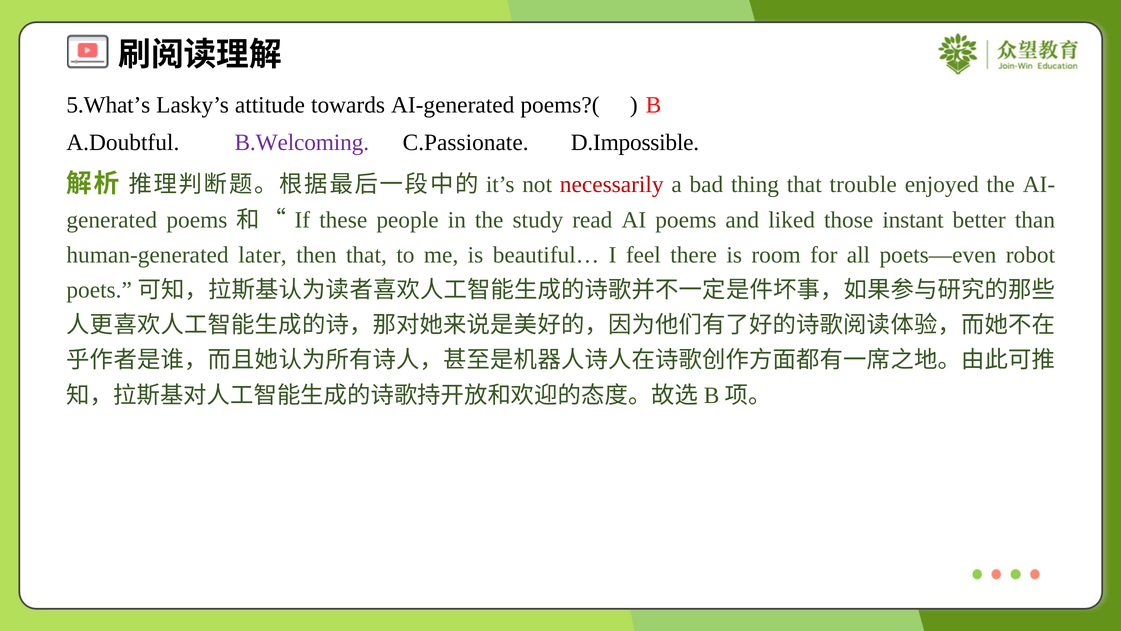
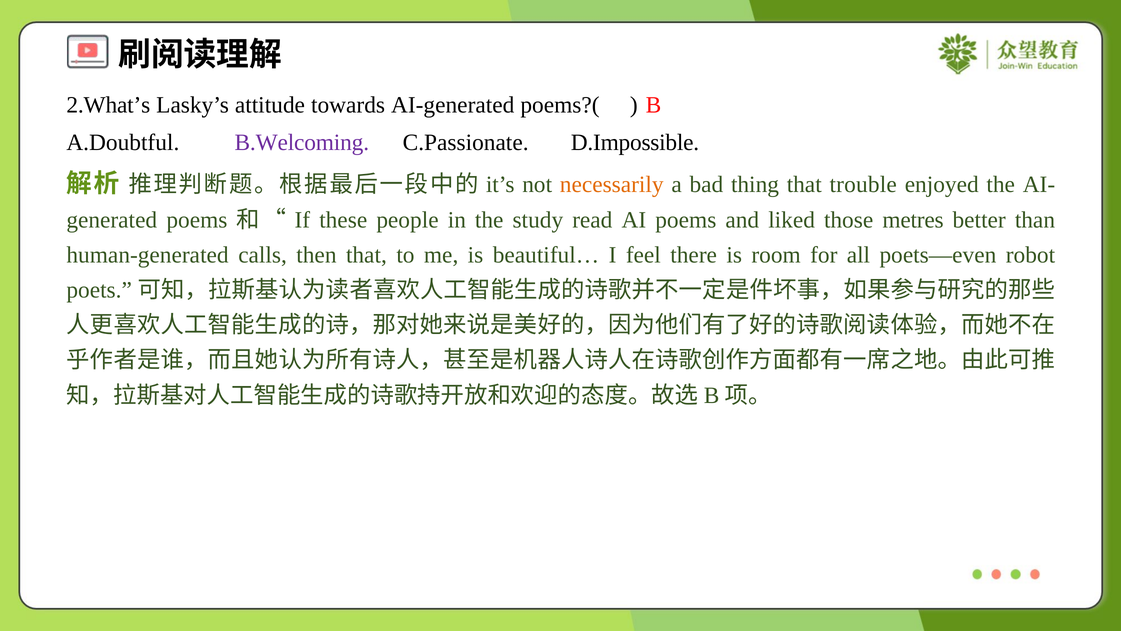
5.What’s: 5.What’s -> 2.What’s (108, 105)
necessarily colour: red -> orange (612, 184)
instant: instant -> metres (913, 220)
later: later -> calls (263, 255)
